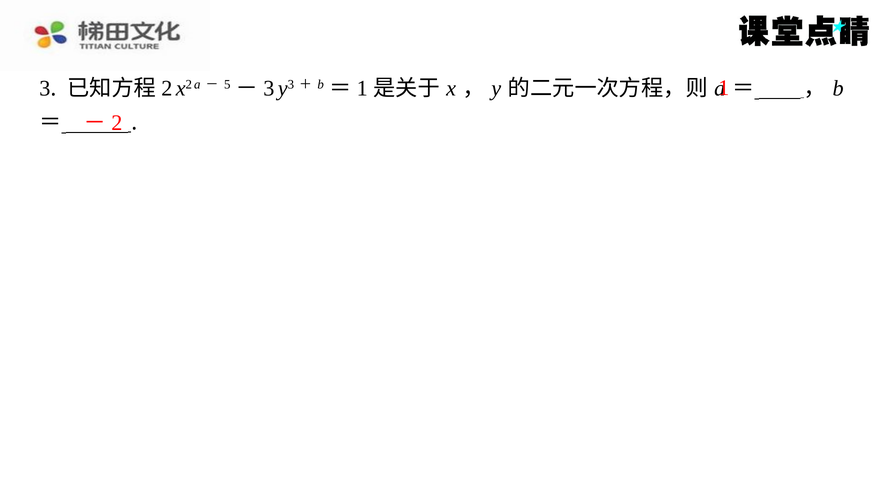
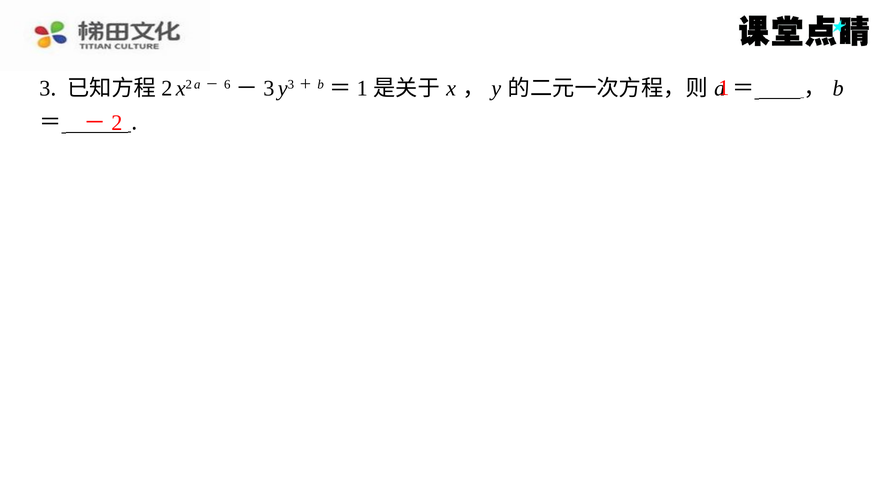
5: 5 -> 6 (227, 85)
